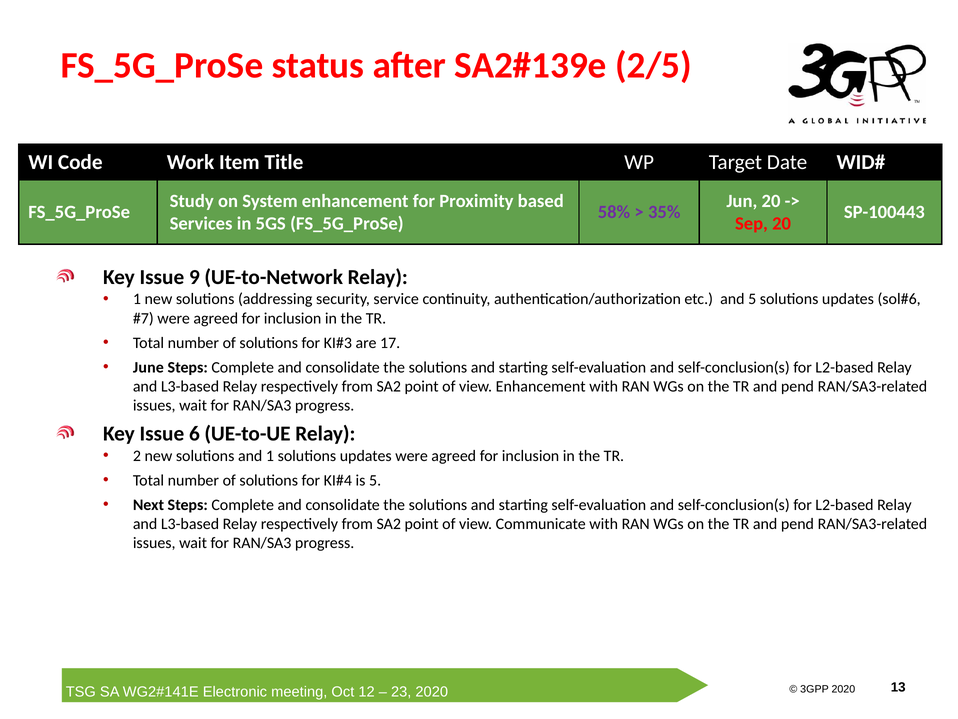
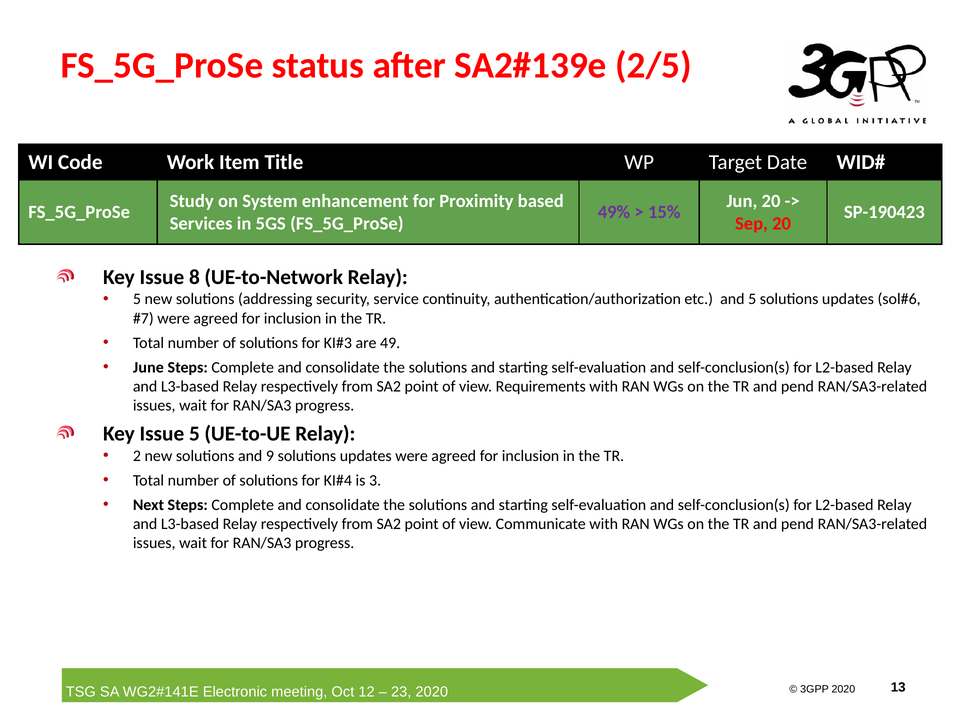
58%: 58% -> 49% (614, 212)
35%: 35% -> 15% (664, 212)
SP-100443: SP-100443 -> SP-190423 (884, 212)
9: 9 -> 8 (194, 277)
1: 1 -> 5 (137, 299)
17: 17 -> 49 (390, 343)
view Enhancement: Enhancement -> Requirements (541, 386)
Issue 6: 6 -> 5 (194, 433)
and 1: 1 -> 9 (270, 455)
is 5: 5 -> 3 (375, 480)
